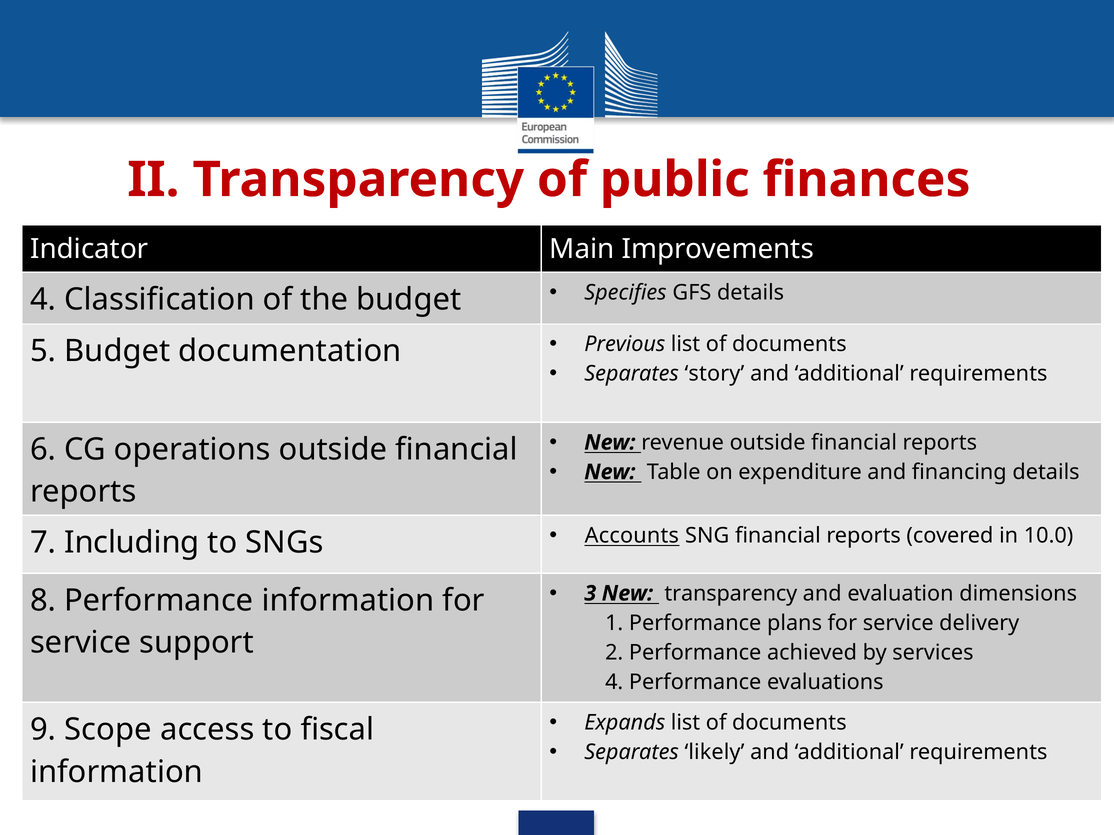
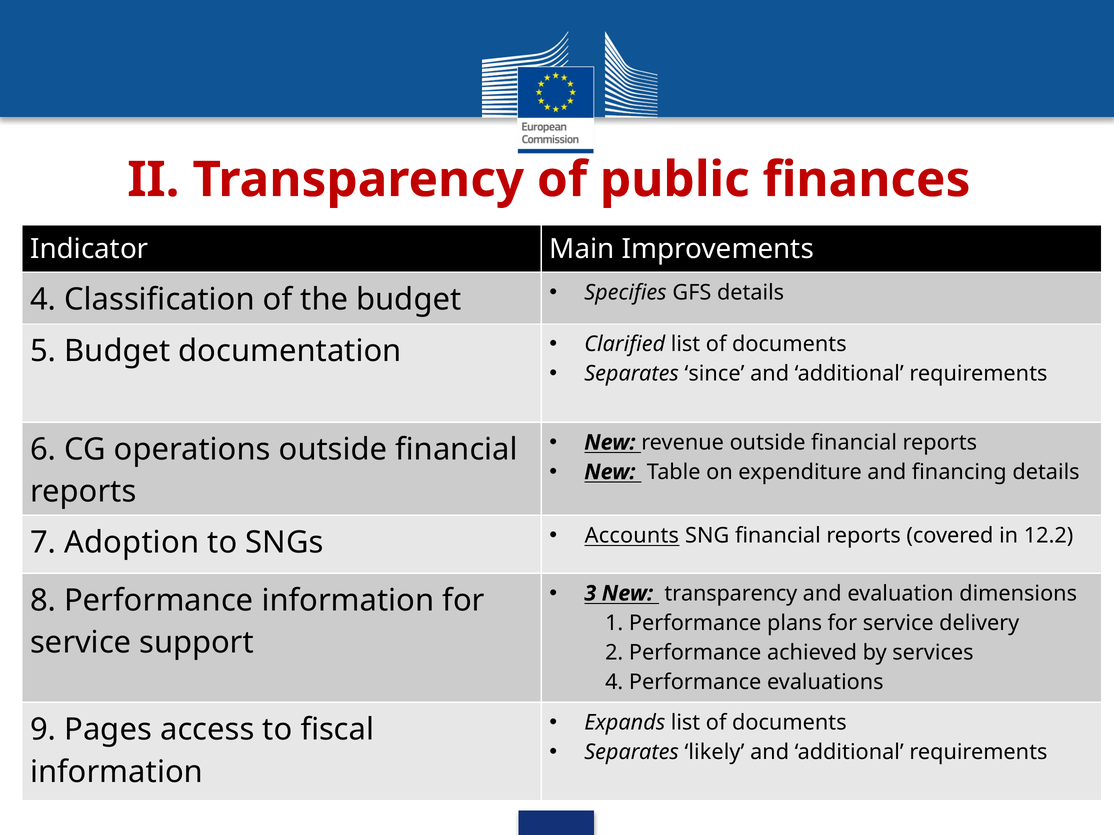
Previous: Previous -> Clarified (625, 344)
story: story -> since (715, 374)
Including: Including -> Adoption (132, 543)
10.0: 10.0 -> 12.2 (1049, 536)
Scope: Scope -> Pages (108, 730)
